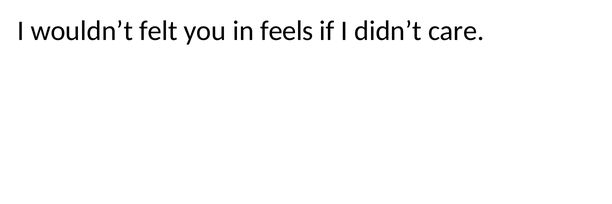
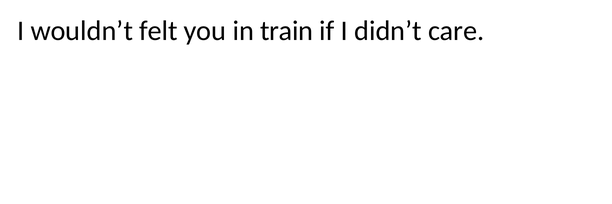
feels: feels -> train (287, 31)
